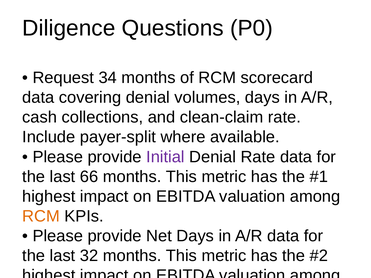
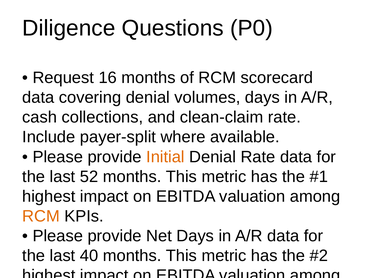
34: 34 -> 16 (108, 78)
Initial colour: purple -> orange (165, 157)
66: 66 -> 52 (89, 177)
32: 32 -> 40 (89, 256)
